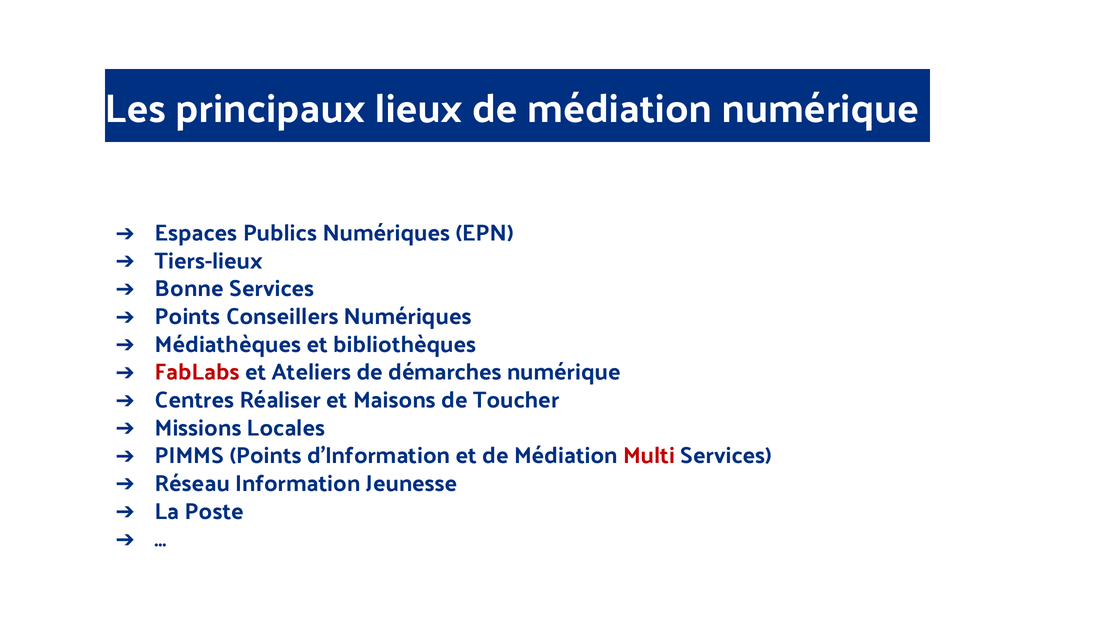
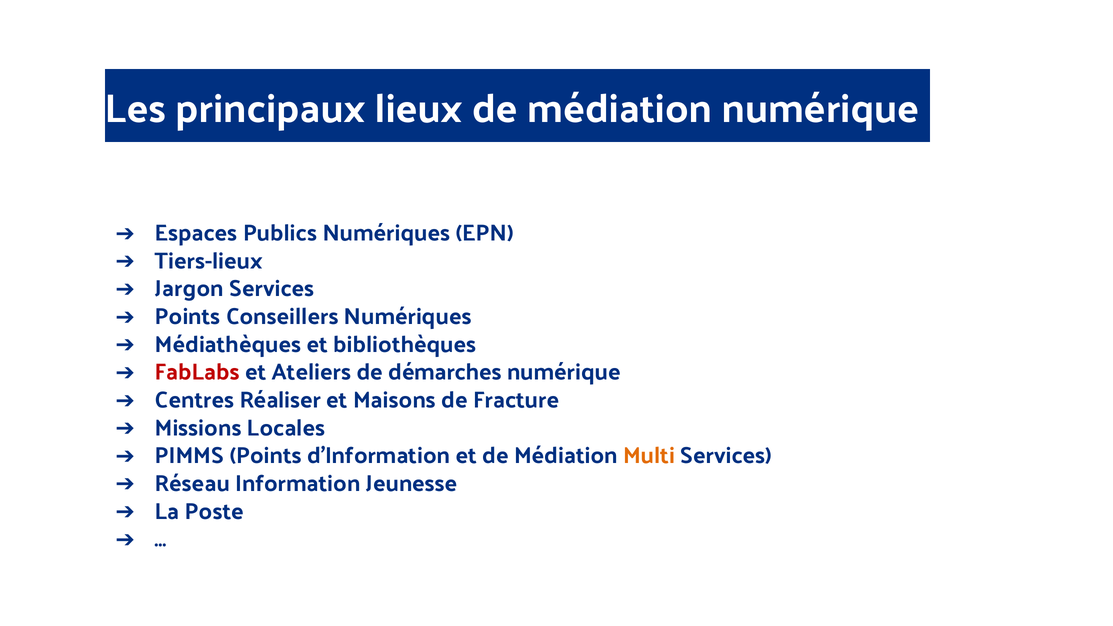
Bonne: Bonne -> Jargon (189, 289)
Toucher: Toucher -> Fracture (516, 400)
Multi colour: red -> orange (649, 456)
